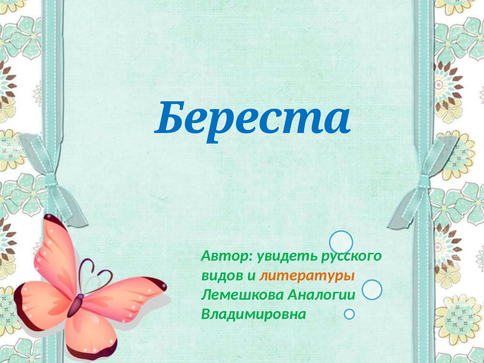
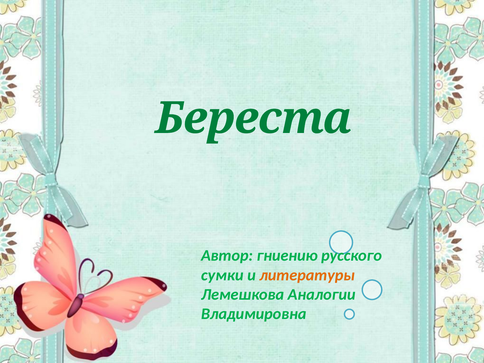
Береста colour: blue -> green (253, 118)
увидеть: увидеть -> гниению (287, 256)
видов: видов -> сумки (222, 275)
